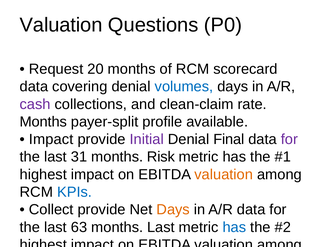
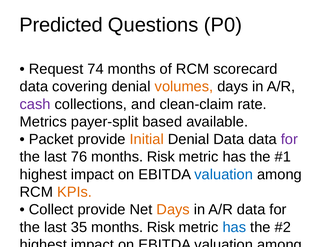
Valuation: Valuation -> Predicted (61, 25)
20: 20 -> 74 (96, 69)
volumes colour: blue -> orange (184, 87)
Months: Months -> Metrics (43, 122)
profile: profile -> based (162, 122)
Impact: Impact -> Packet (51, 139)
Initial colour: purple -> orange (147, 139)
Denial Final: Final -> Data (229, 139)
31: 31 -> 76 (79, 157)
valuation colour: orange -> blue (224, 174)
KPIs colour: blue -> orange (75, 192)
63: 63 -> 35 (79, 227)
Last: Last -> Risk (161, 227)
